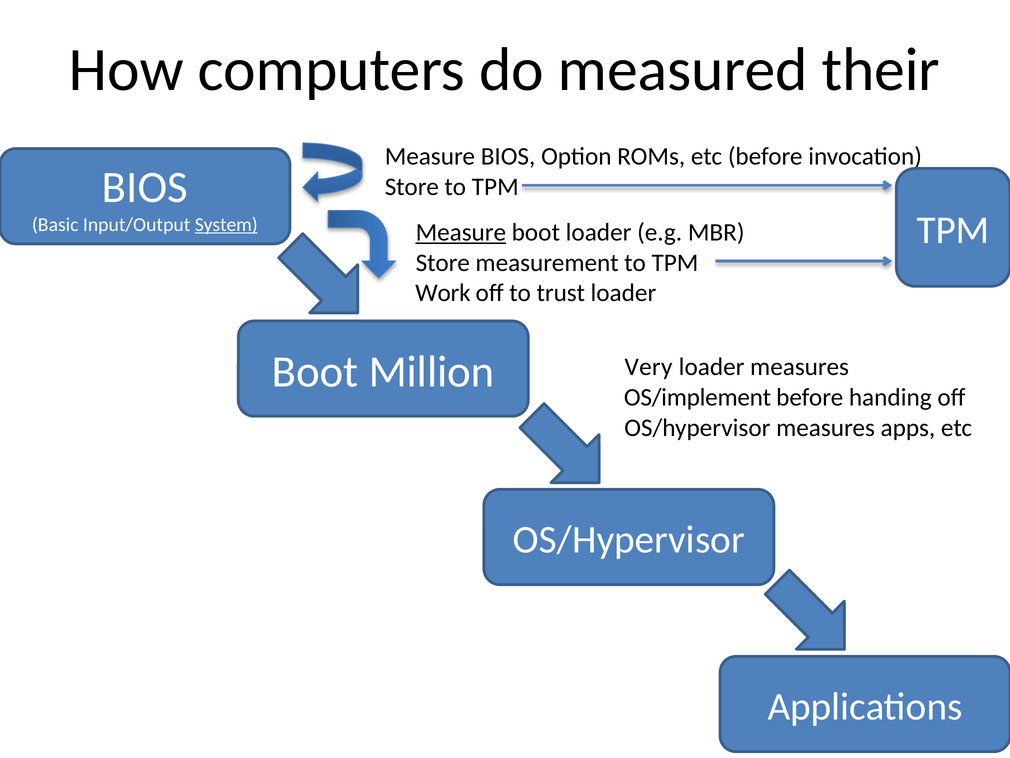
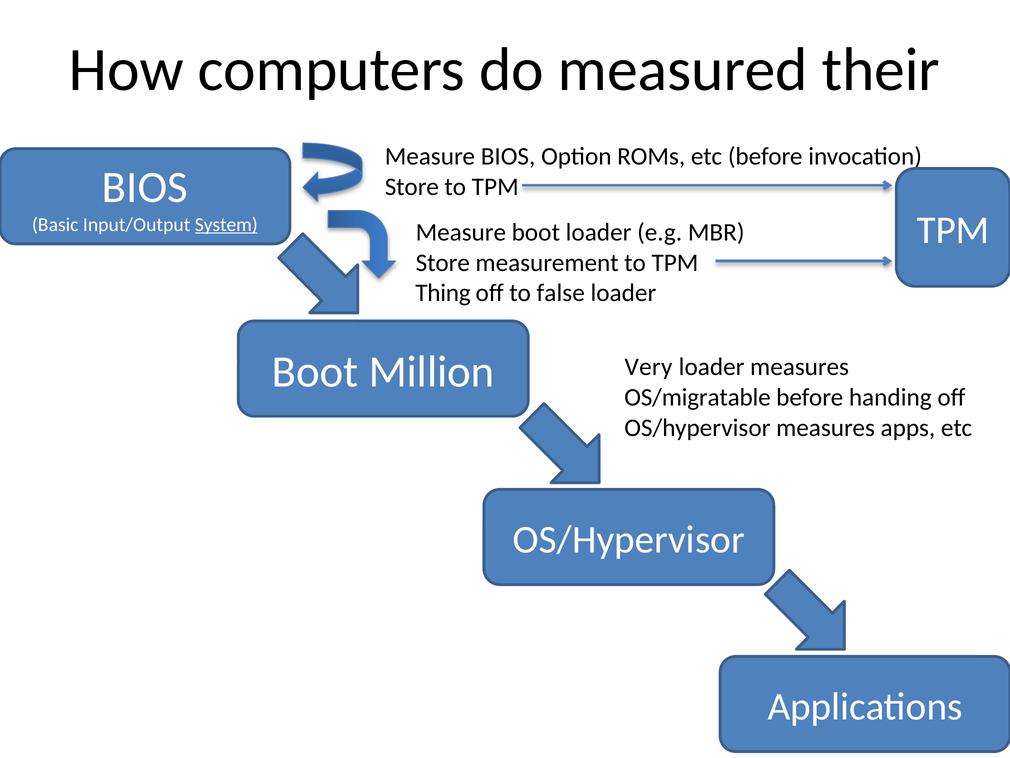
Measure underline: present -> none (461, 232)
Work: Work -> Thing (443, 293)
trust: trust -> false (561, 293)
OS/implement: OS/implement -> OS/migratable (698, 397)
